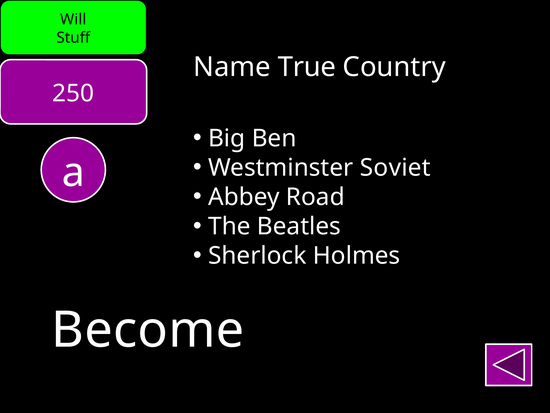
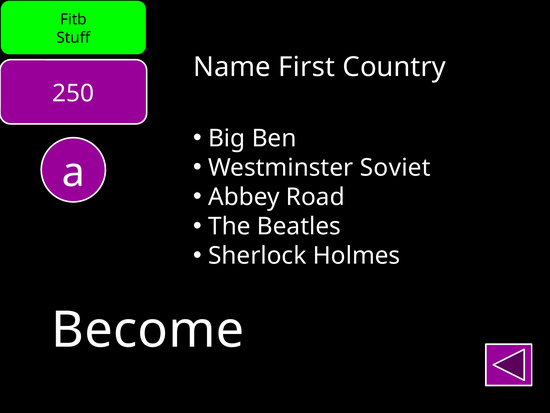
Will: Will -> Fitb (73, 19)
True: True -> First (307, 67)
